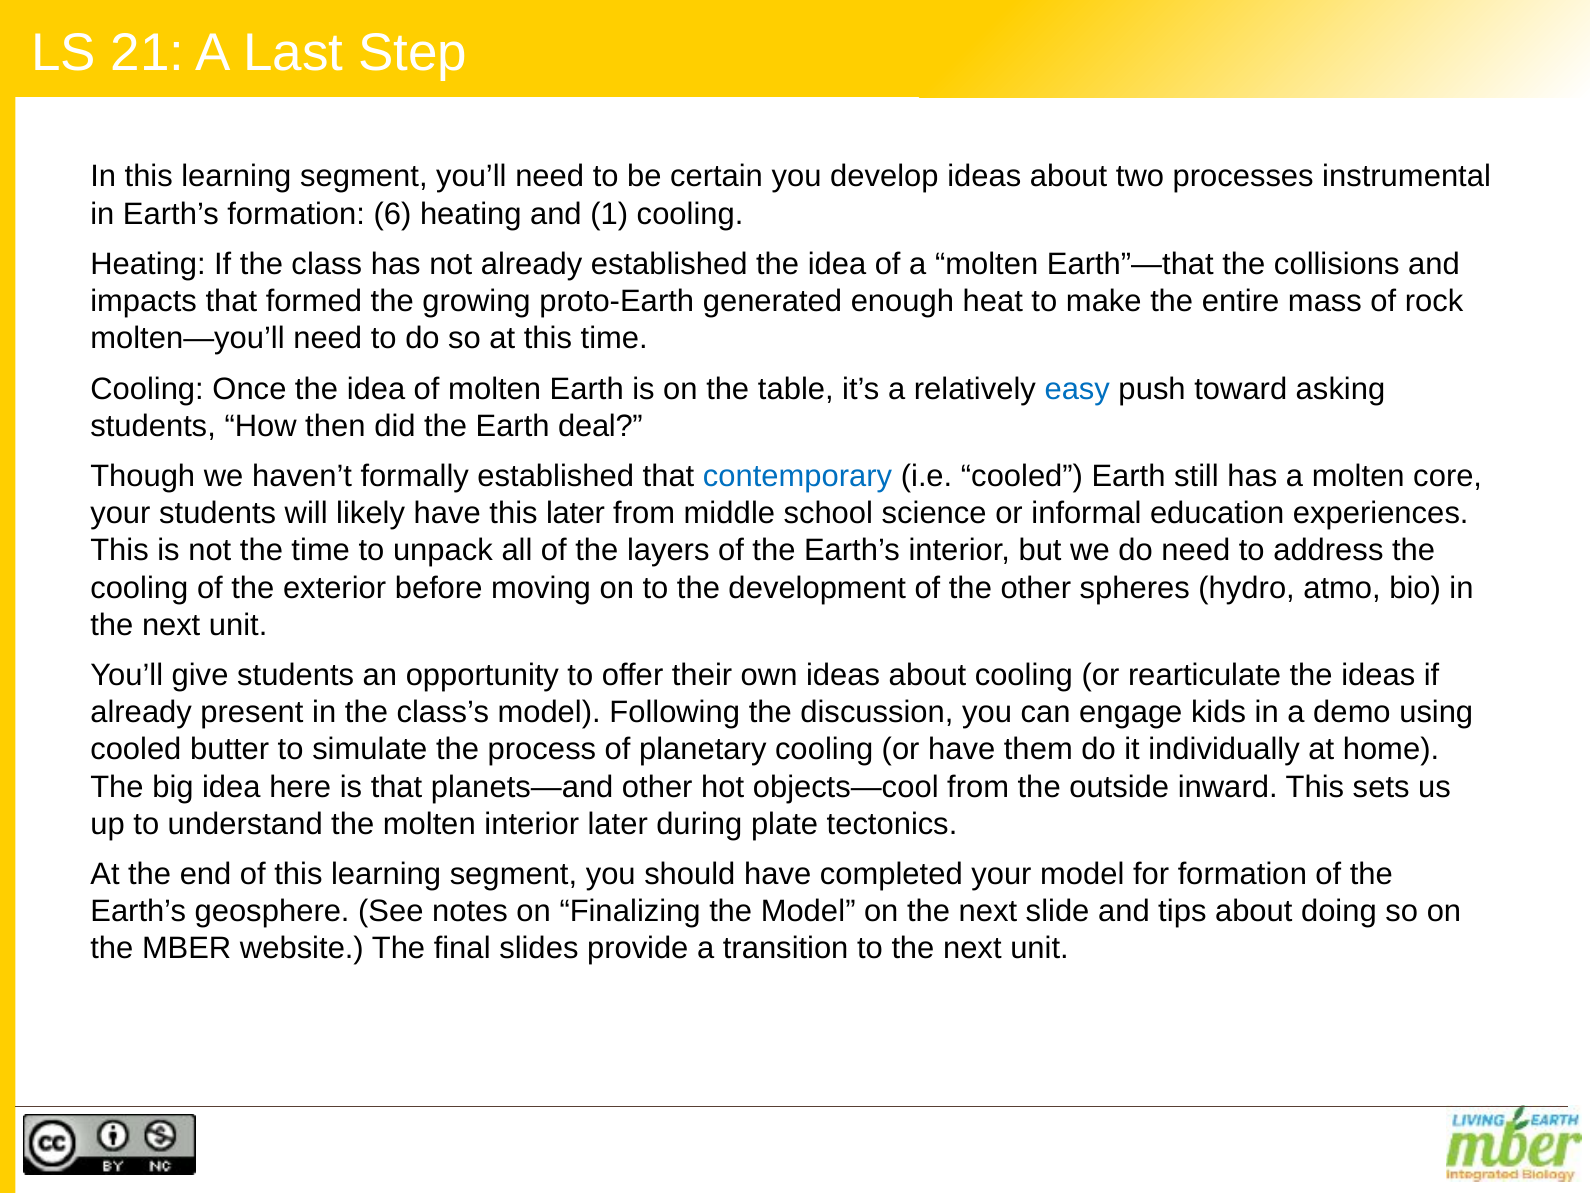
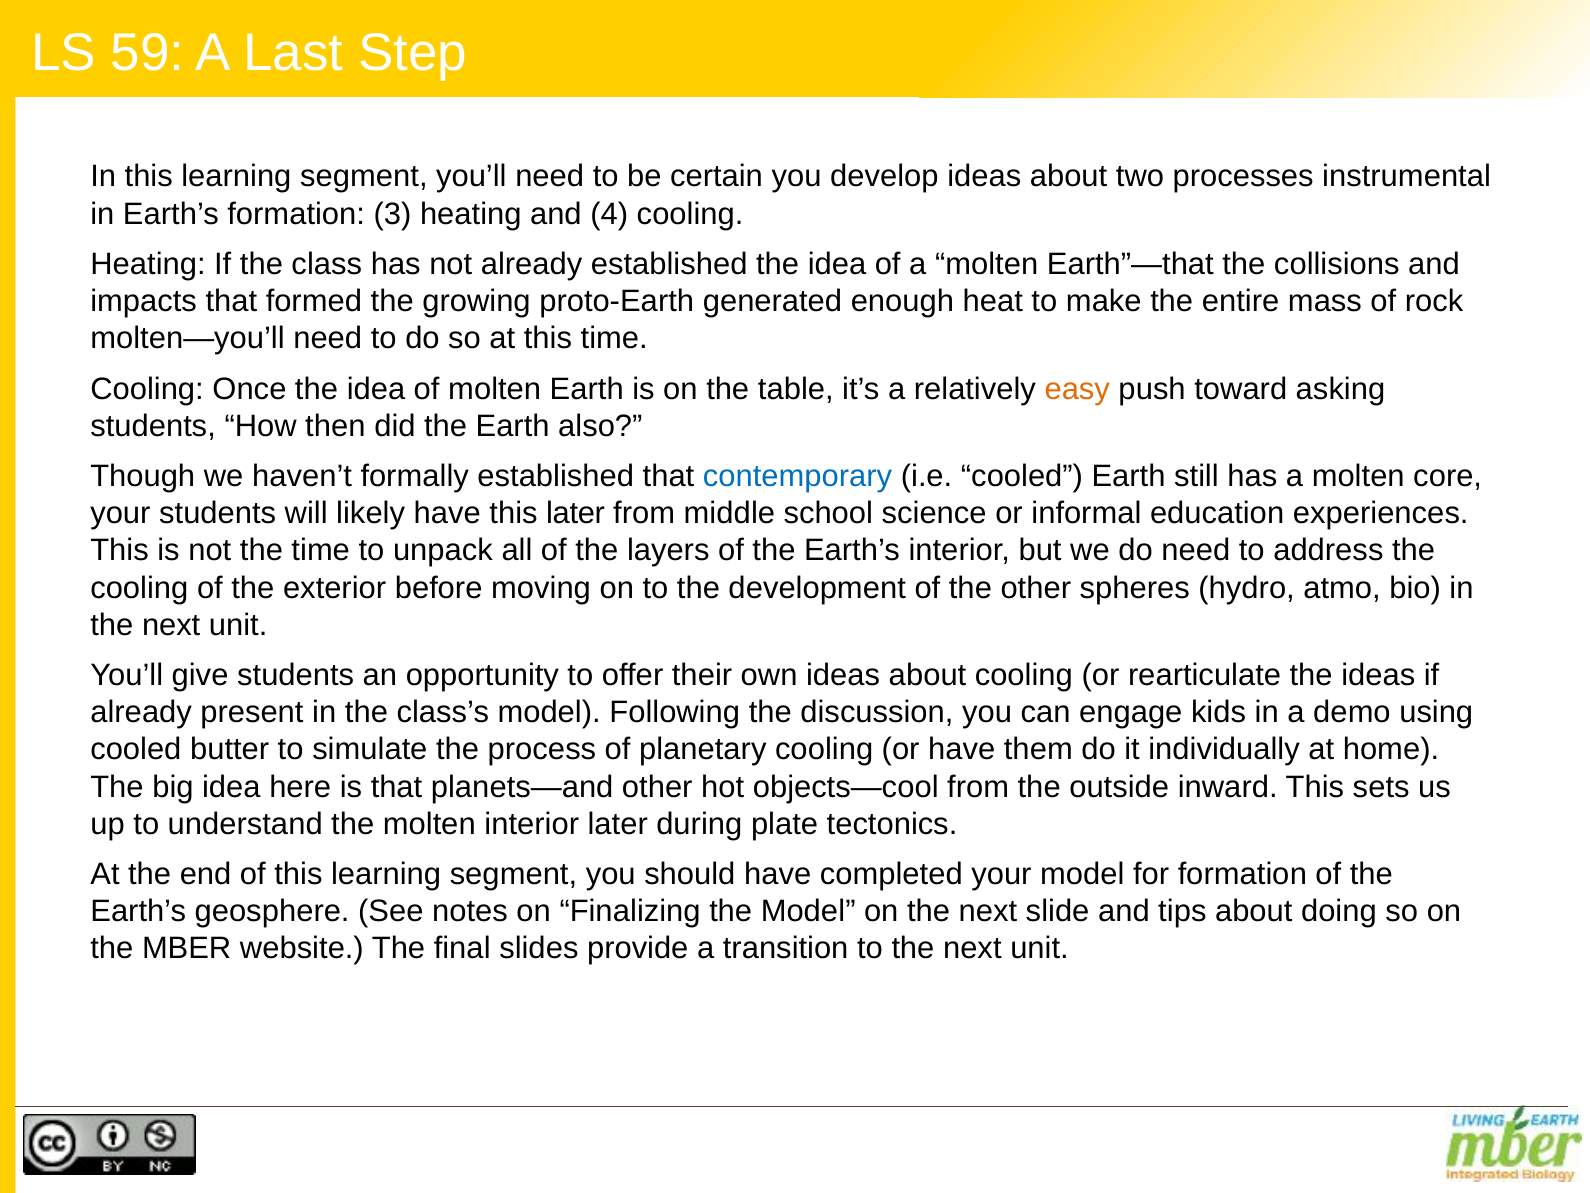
21: 21 -> 59 (147, 53)
6: 6 -> 3 (392, 214)
1: 1 -> 4 (609, 214)
easy colour: blue -> orange (1077, 389)
deal: deal -> also (600, 426)
